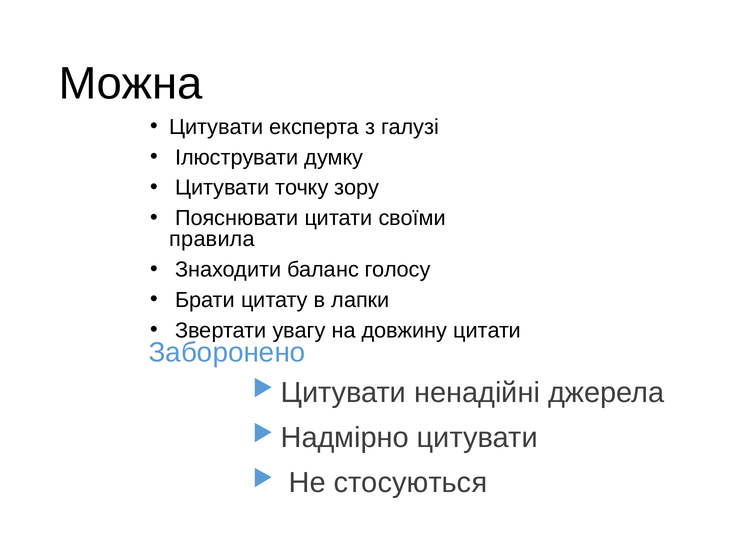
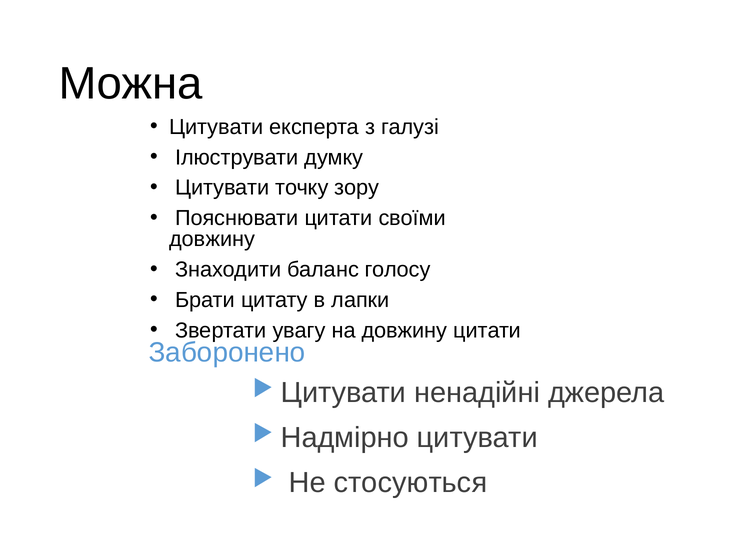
правила: правила -> довжину (212, 239)
